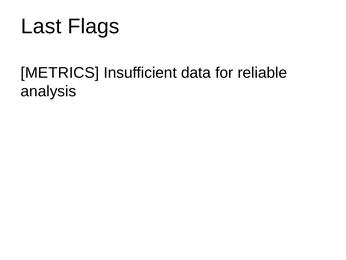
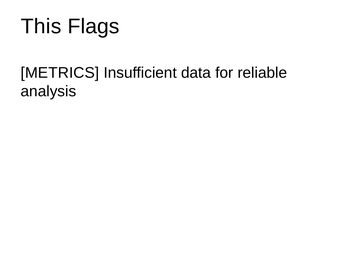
Last: Last -> This (41, 26)
